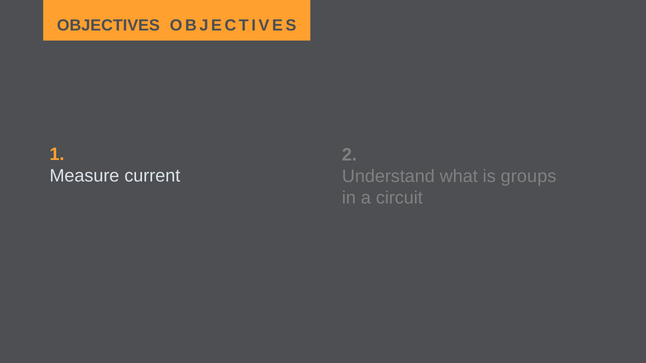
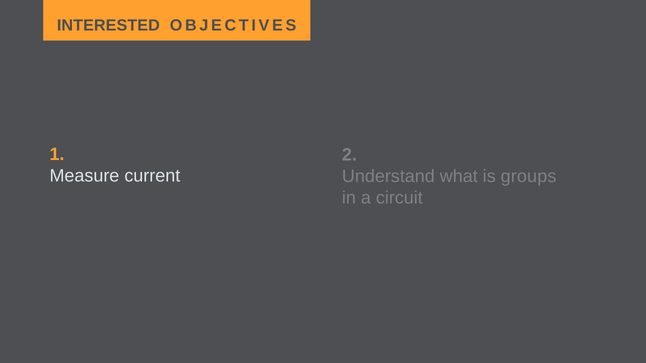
OBJECTIVES: OBJECTIVES -> INTERESTED (108, 26)
